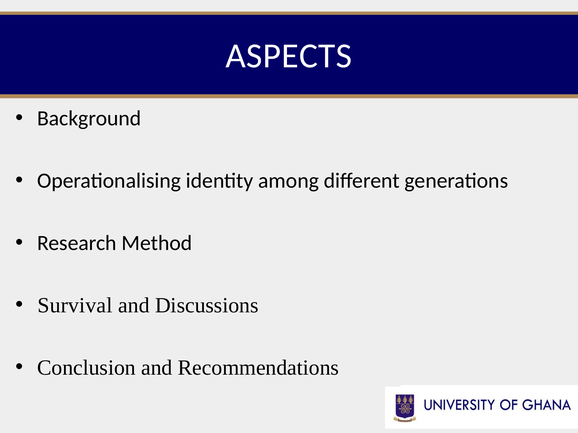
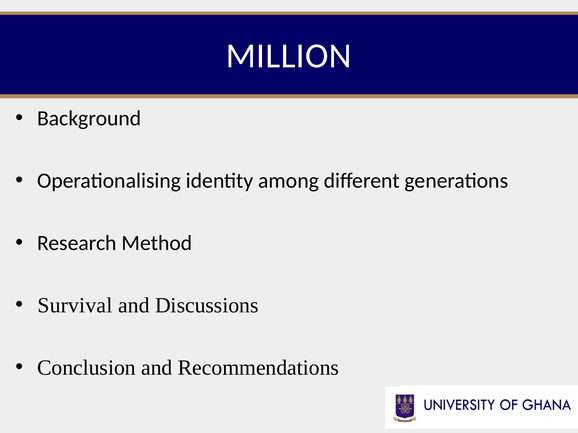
ASPECTS: ASPECTS -> MILLION (289, 56)
